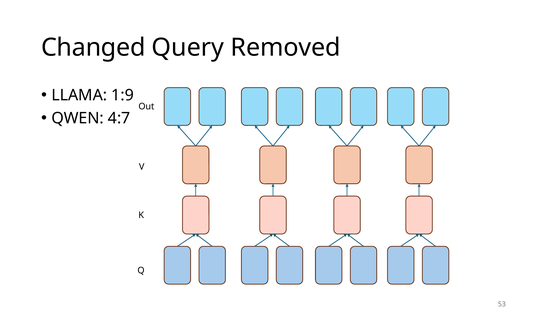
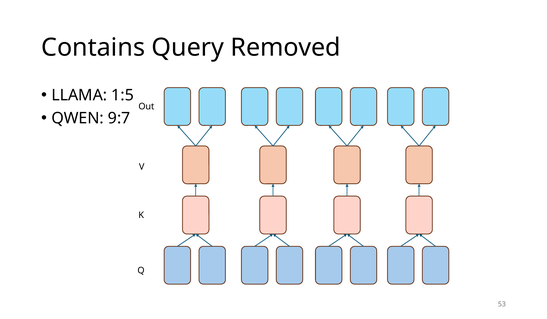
Changed: Changed -> Contains (93, 48)
1:9: 1:9 -> 1:5 (123, 95)
4:7: 4:7 -> 9:7 (119, 118)
